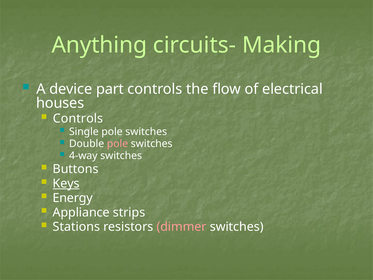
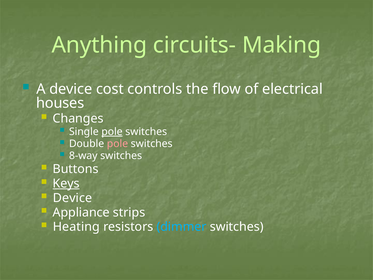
part: part -> cost (110, 89)
Controls: Controls -> Changes (78, 118)
pole underline: none -> present (112, 132)
4-way: 4-way -> 8-way (83, 156)
Energy: Energy -> Device (73, 198)
Stations: Stations -> Heating (76, 227)
dimmer colour: pink -> light blue (182, 227)
